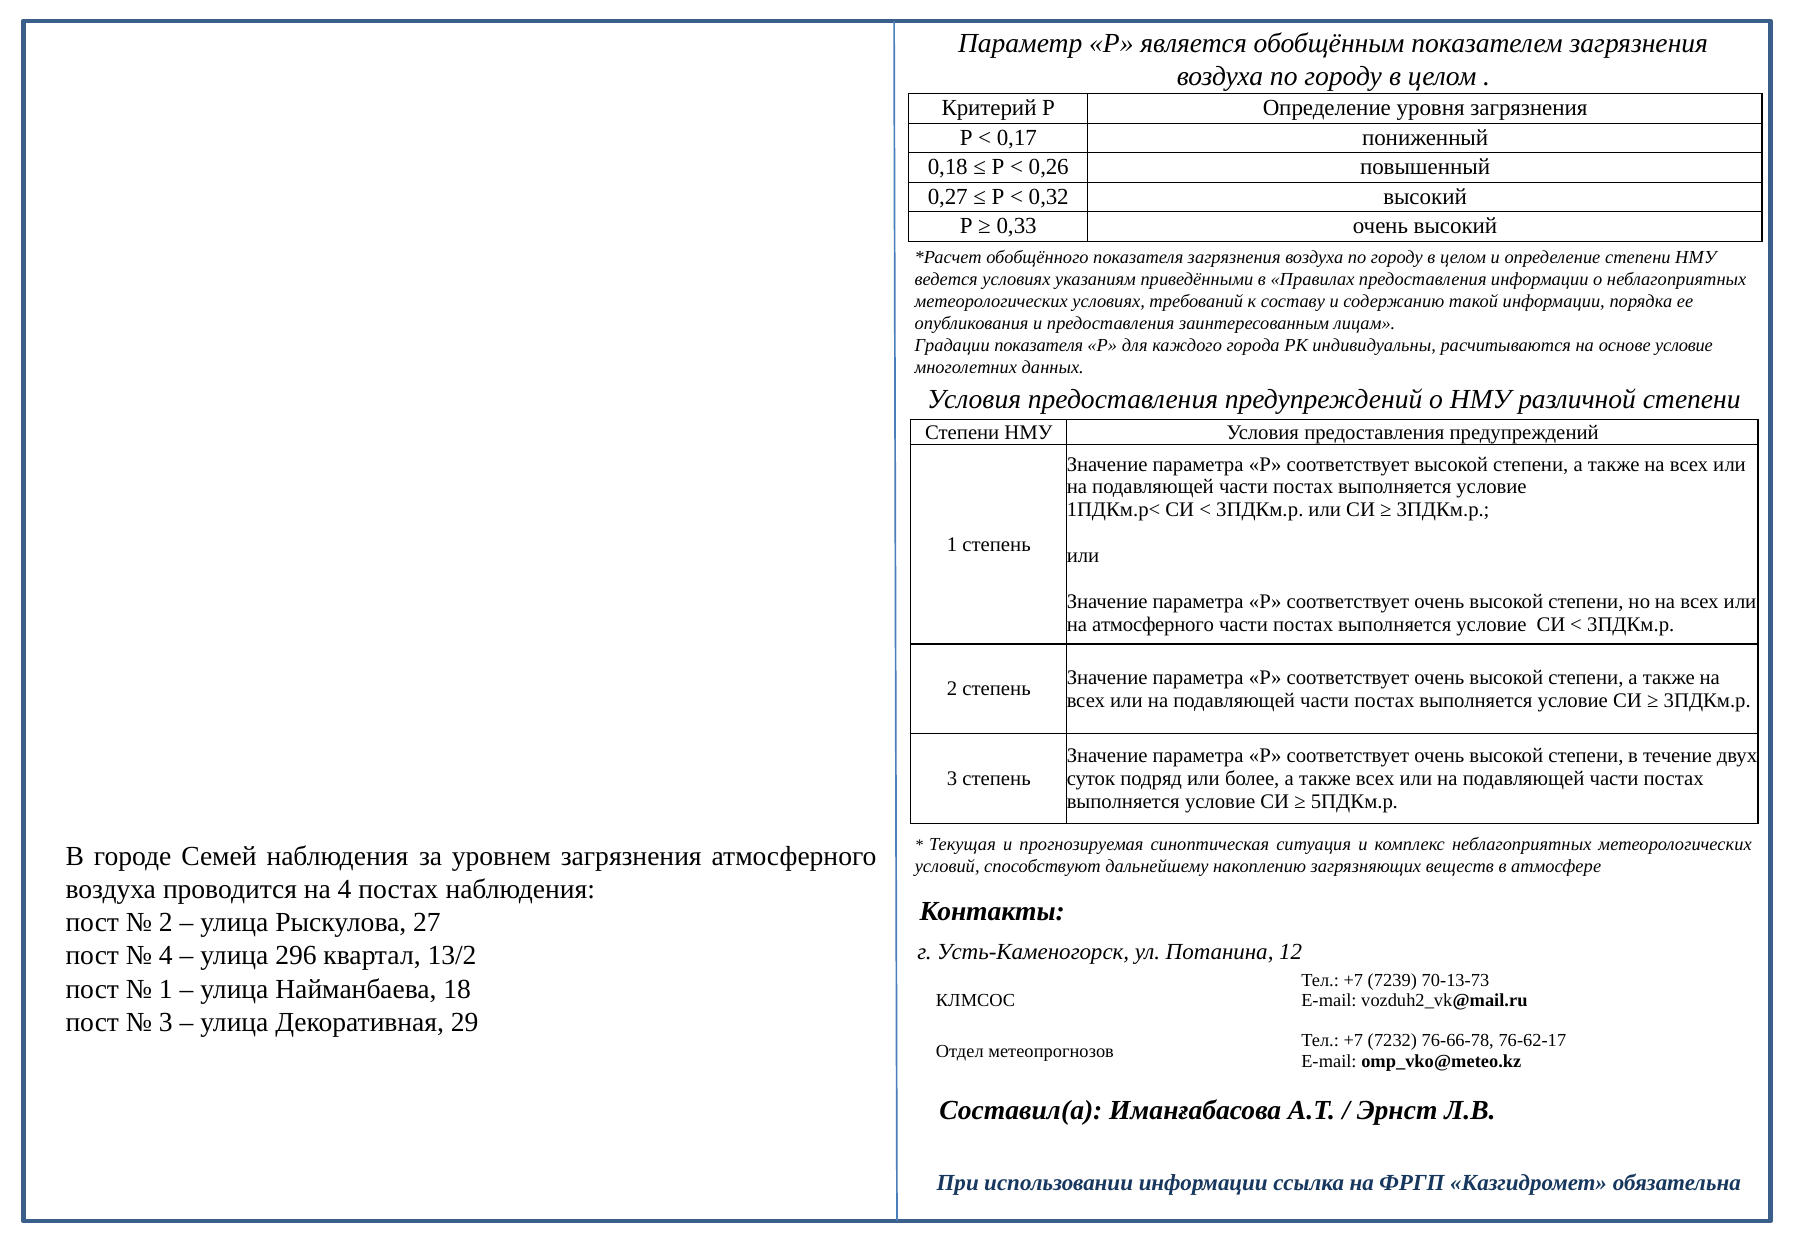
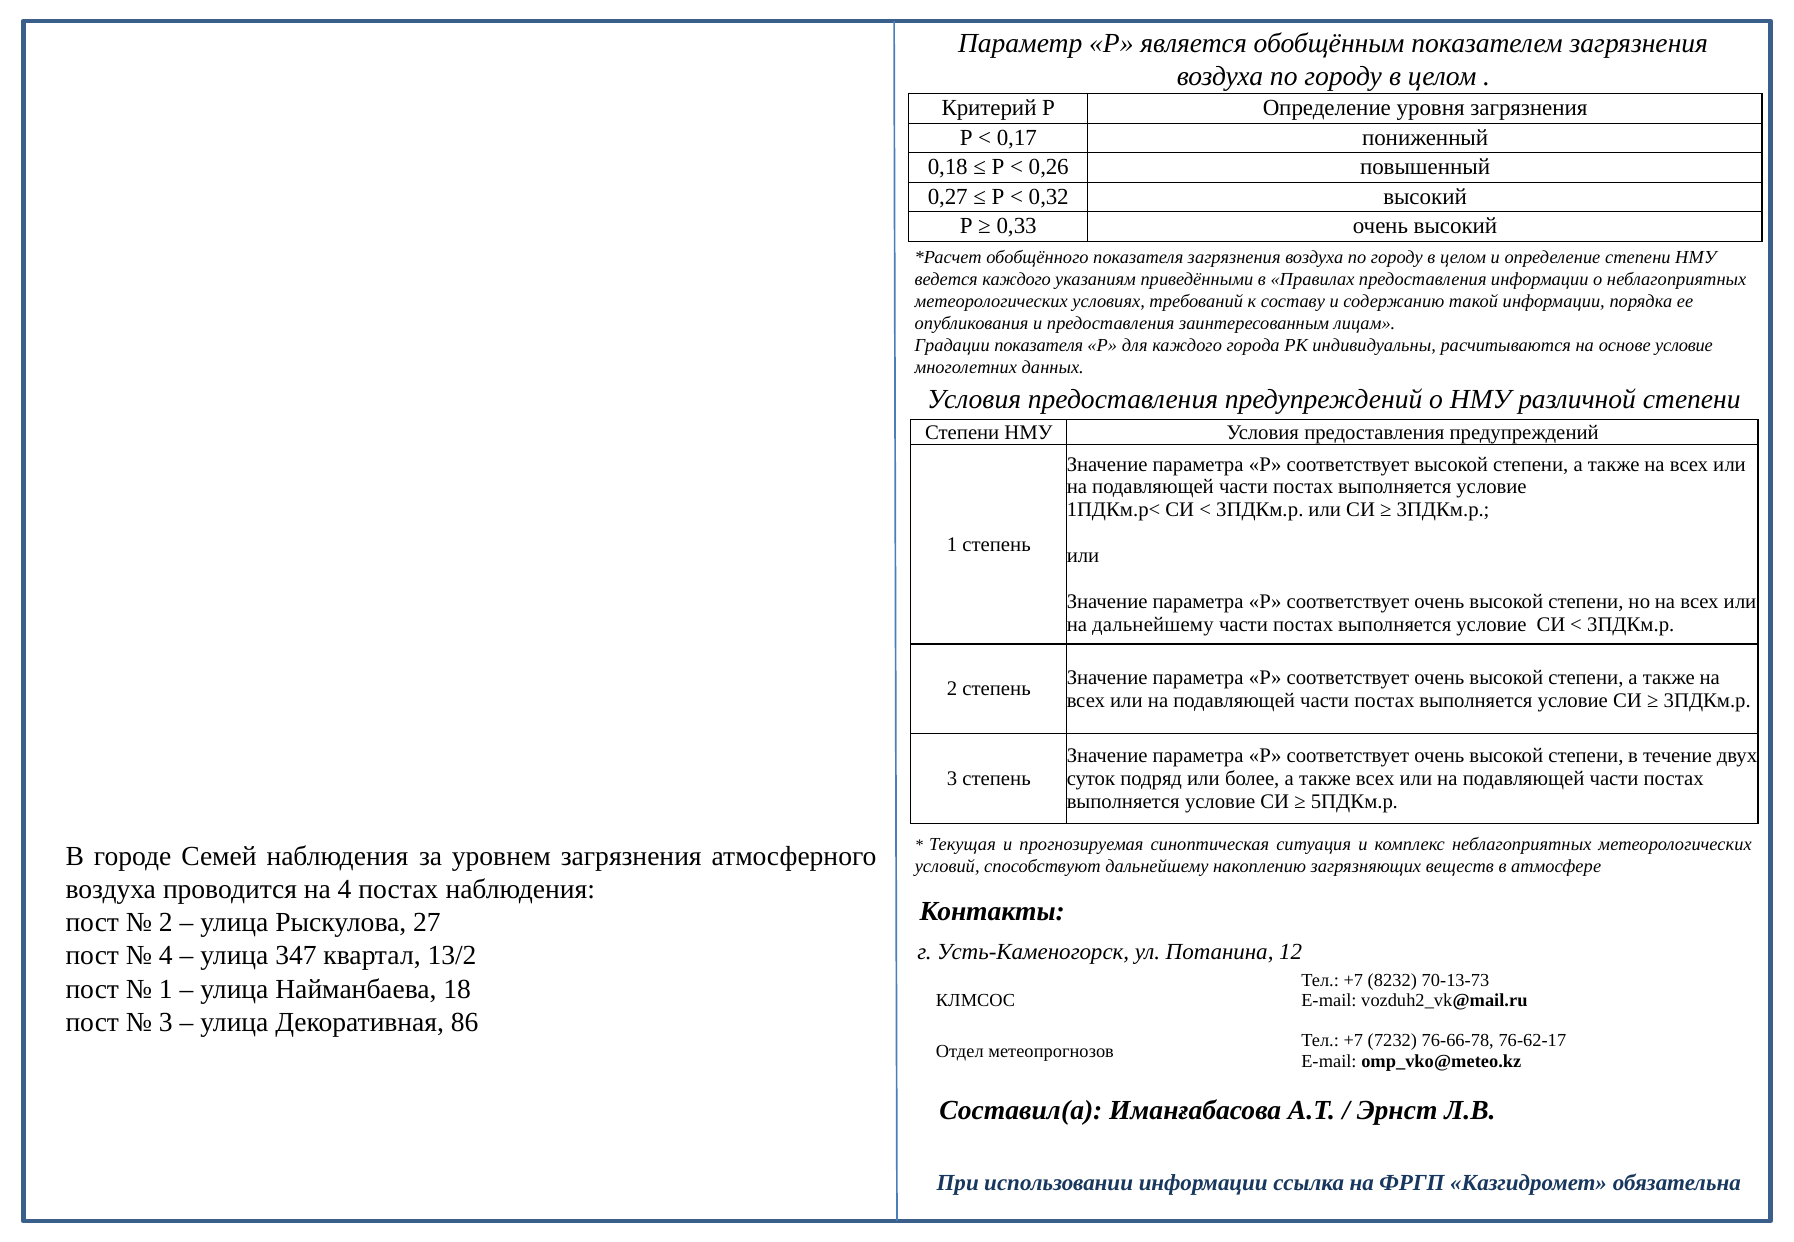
ведется условиях: условиях -> каждого (1017, 280)
на атмосферного: атмосферного -> дальнейшему (1153, 625)
296: 296 -> 347 (296, 956)
7239: 7239 -> 8232 (1392, 980)
29: 29 -> 86 (465, 1022)
